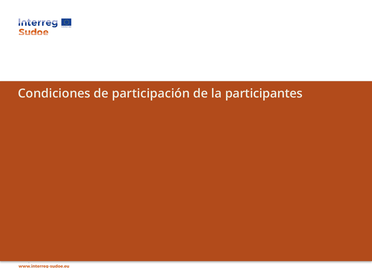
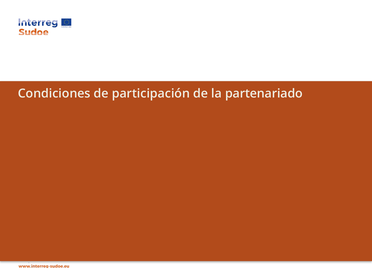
participantes: participantes -> partenariado (264, 94)
